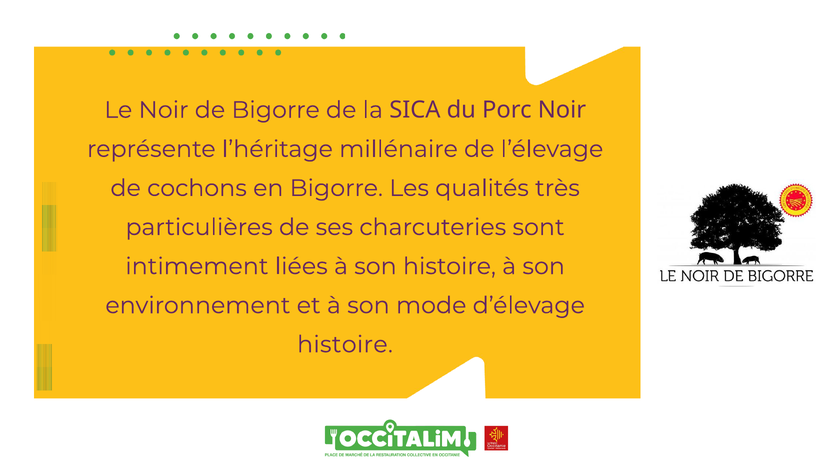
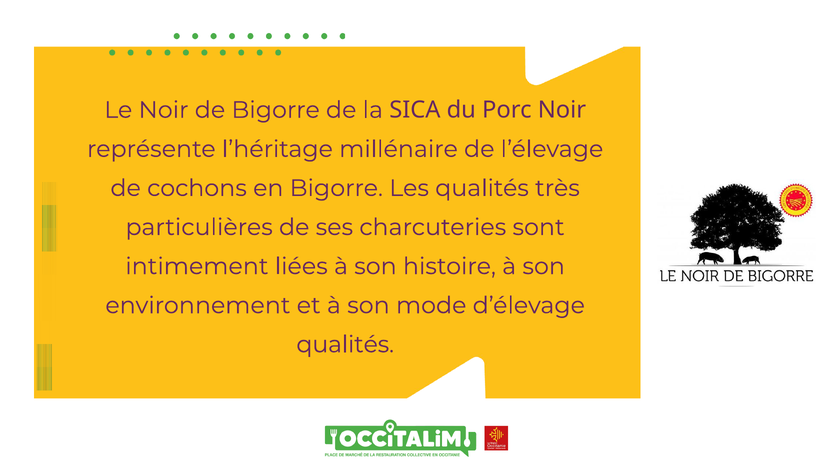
histoire: histoire -> qualités (345, 345)
